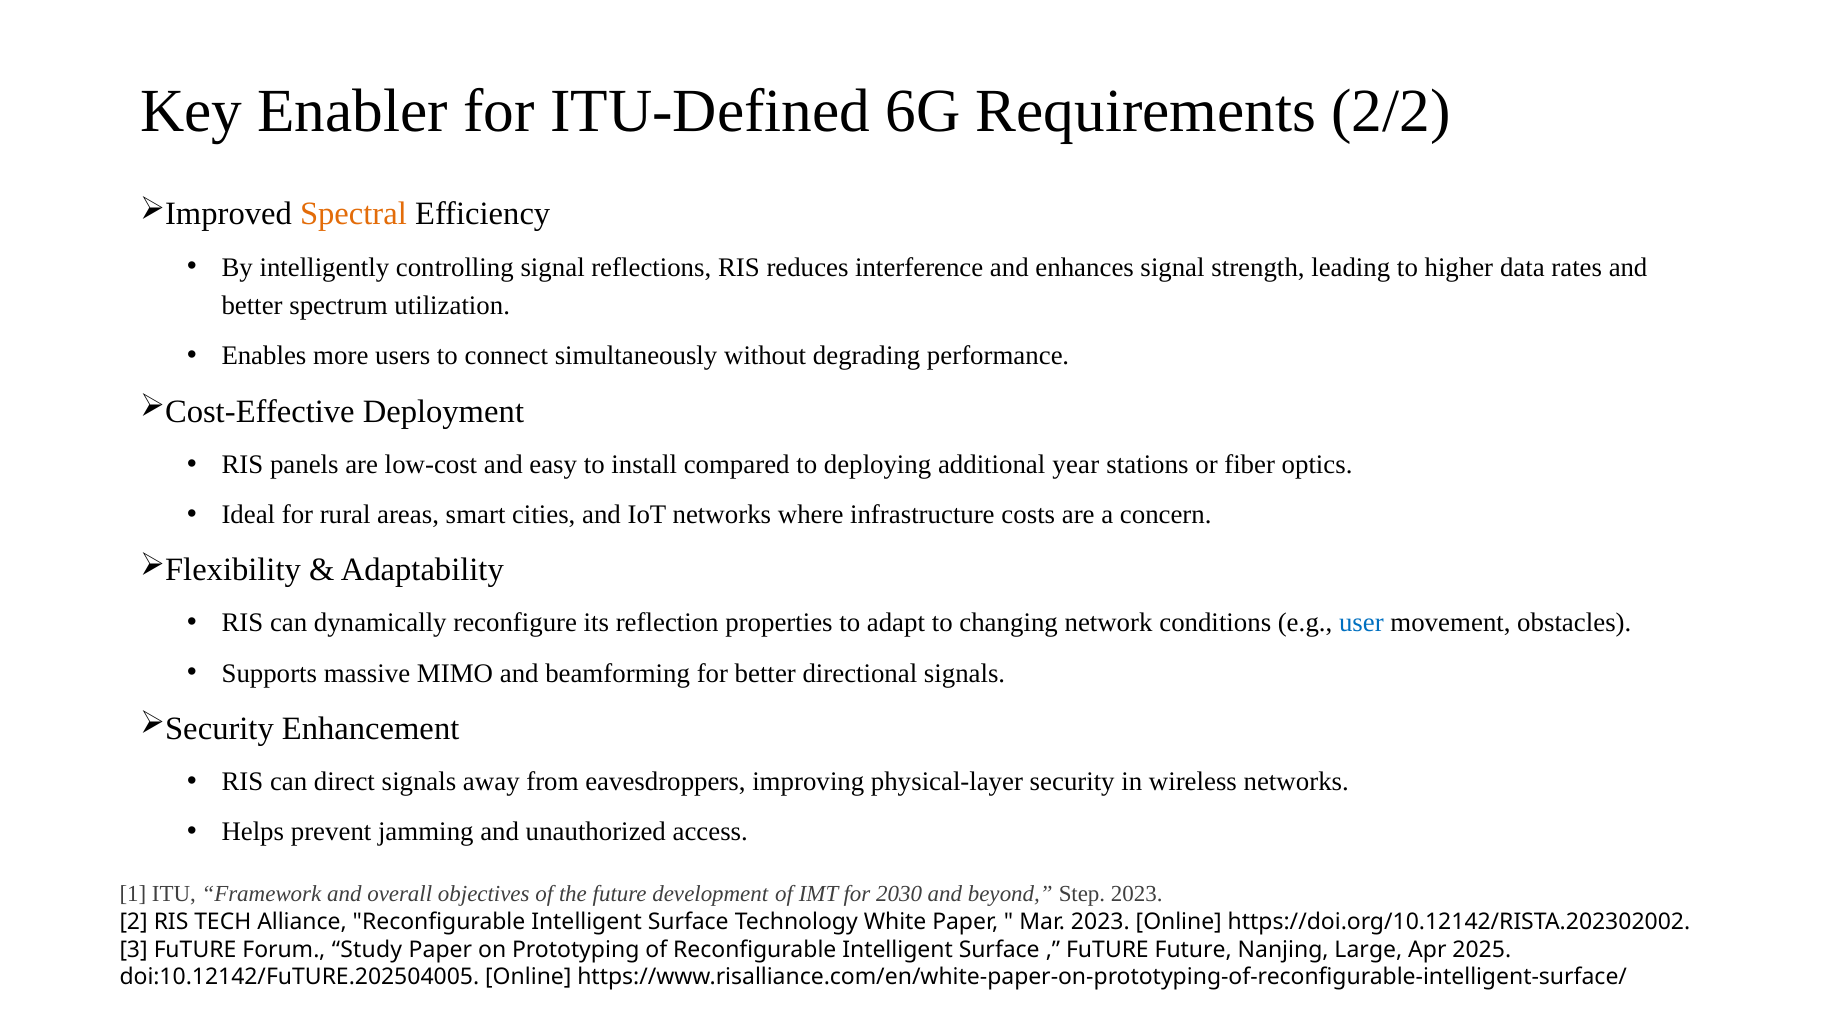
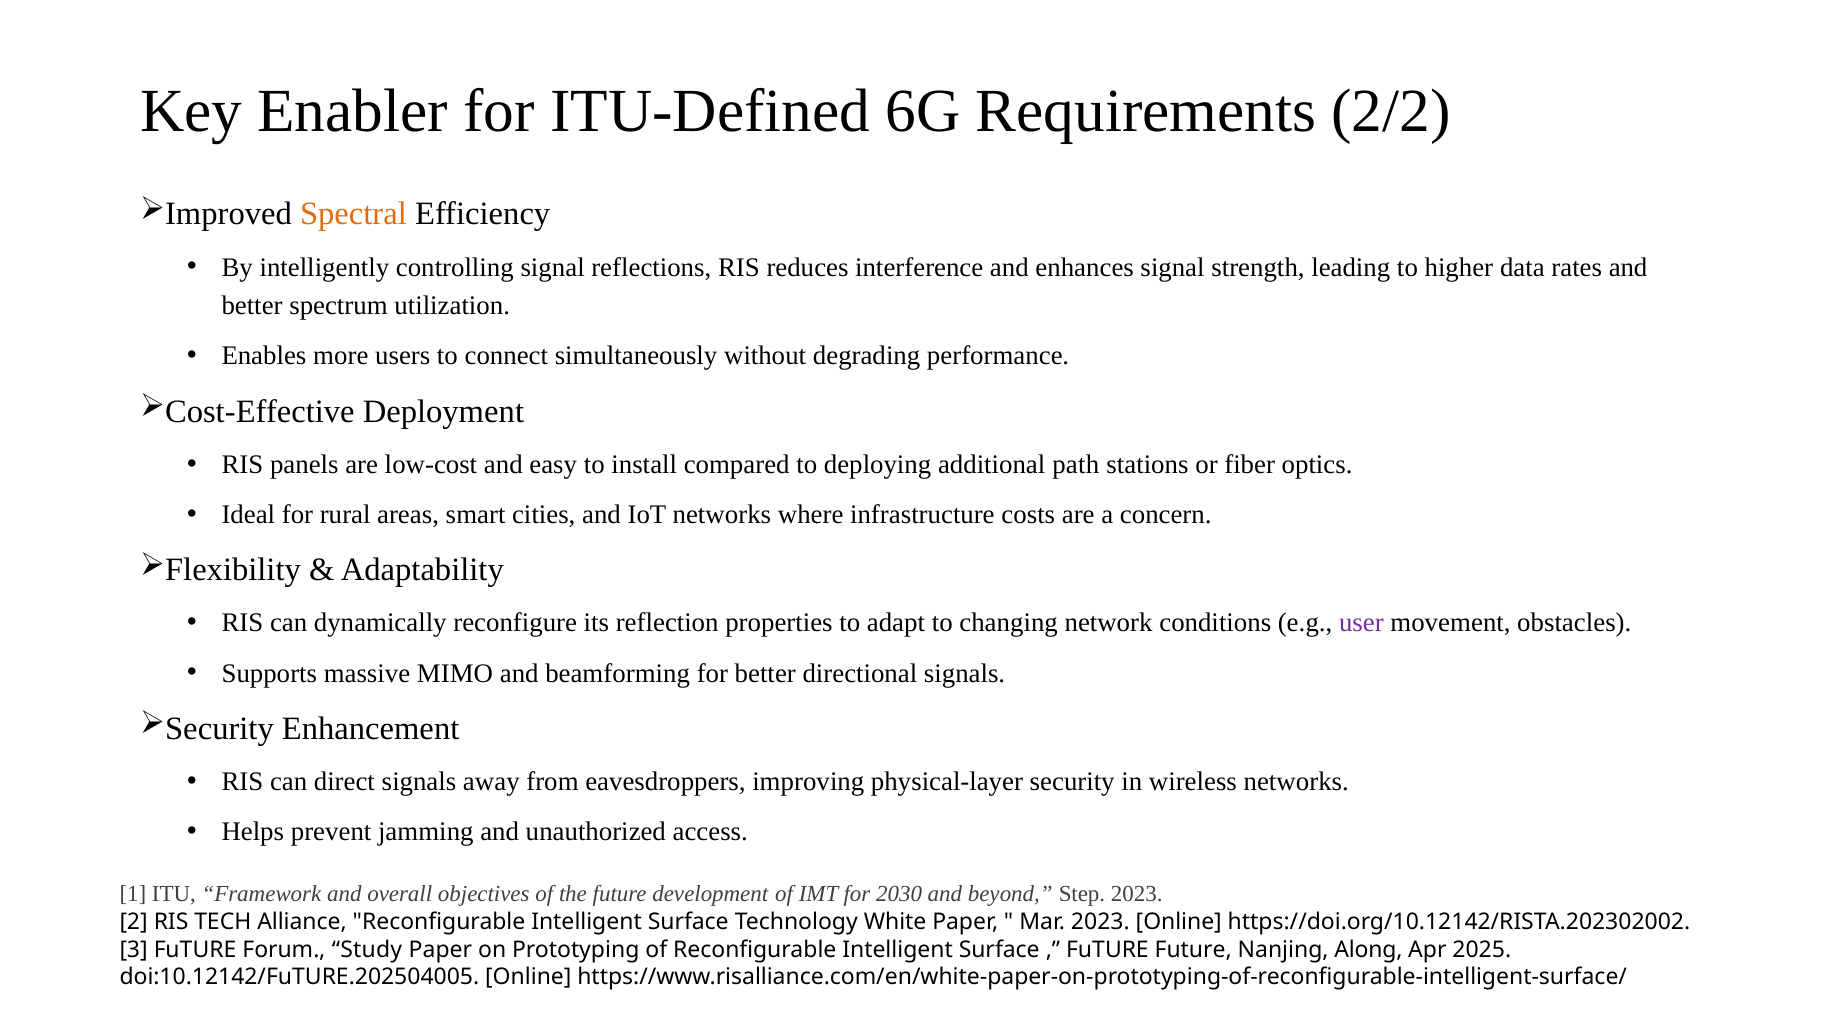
year: year -> path (1076, 465)
user colour: blue -> purple (1361, 623)
Large: Large -> Along (1369, 950)
